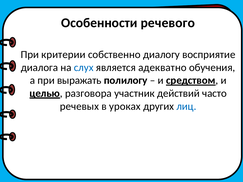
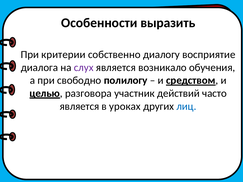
речевого: речевого -> выразить (168, 23)
слух colour: blue -> purple (84, 68)
адекватно: адекватно -> возникало (162, 68)
выражать: выражать -> свободно (79, 81)
речевых: речевых -> является (79, 106)
